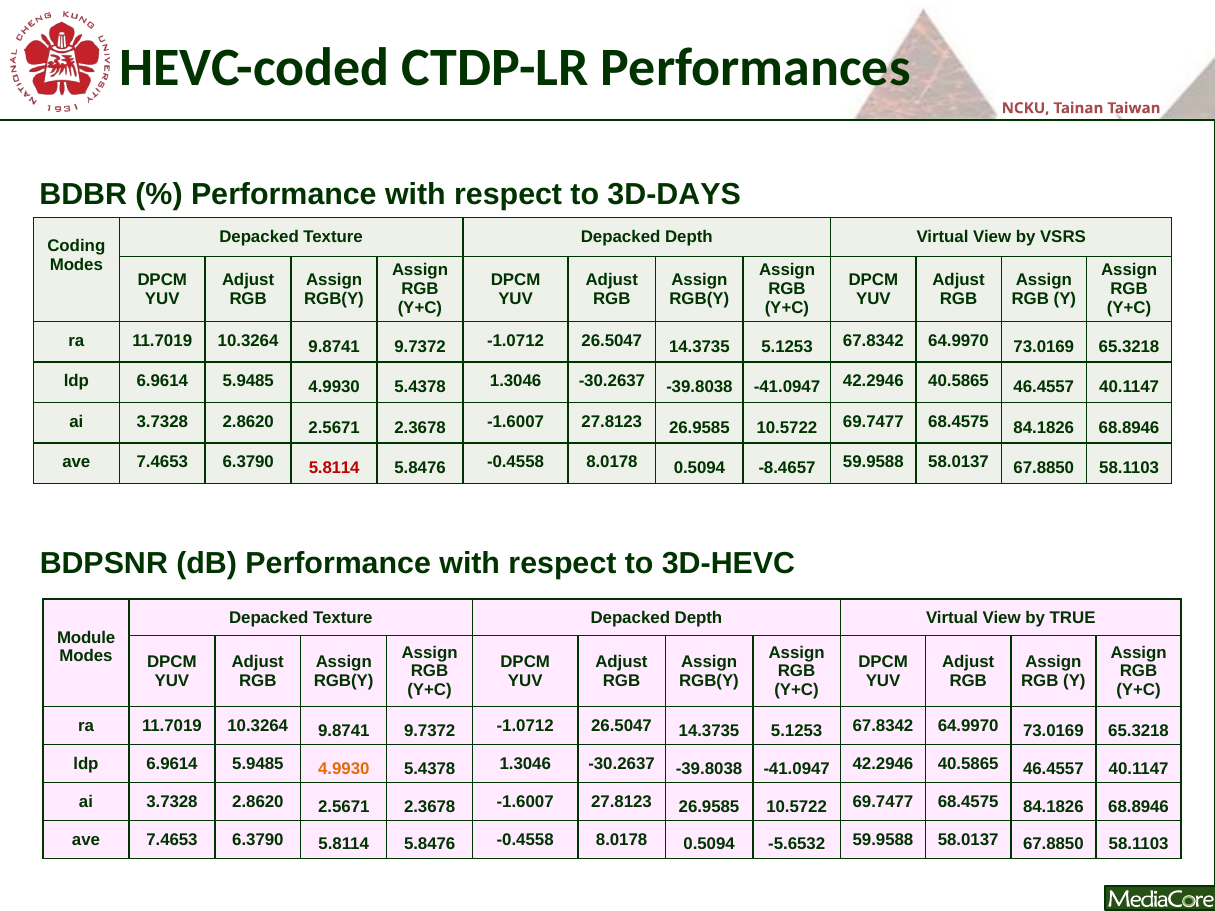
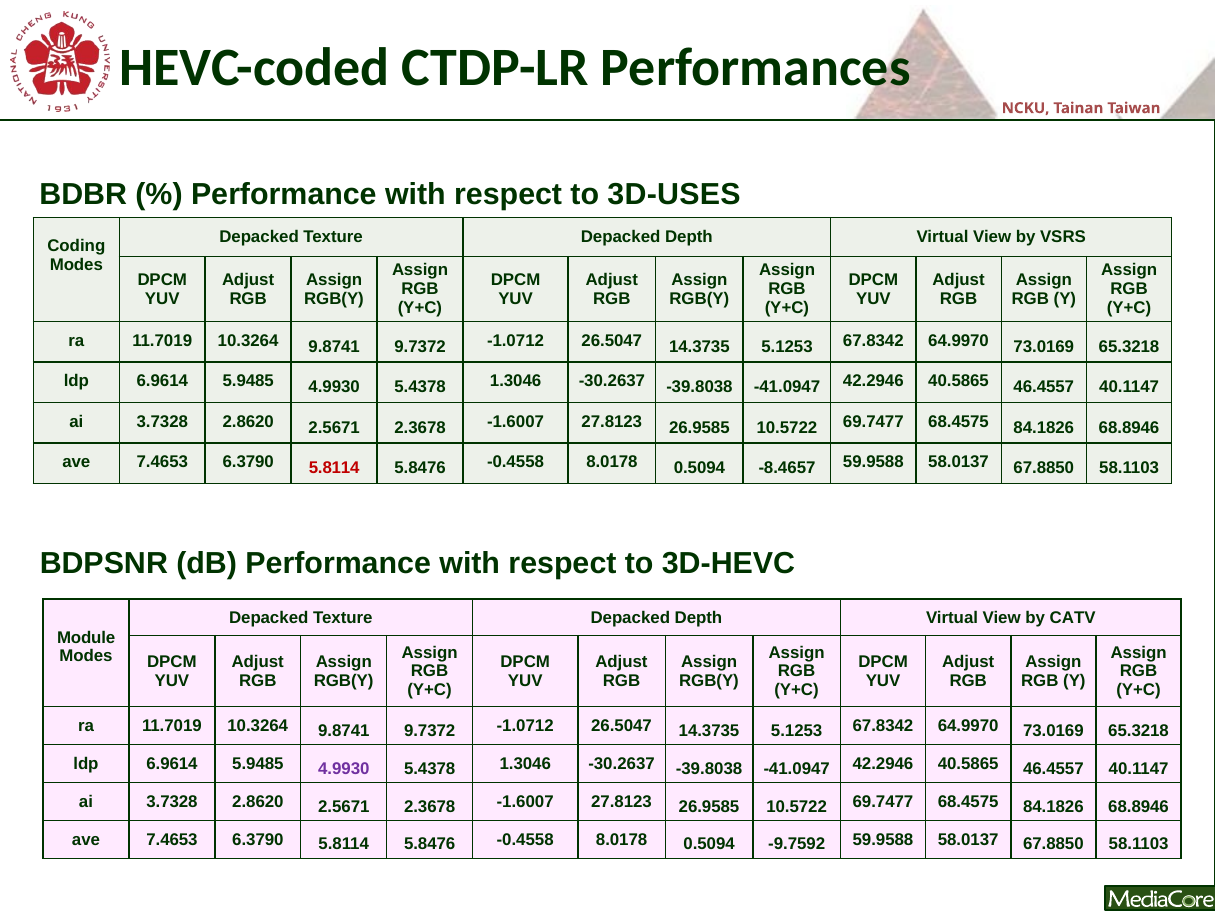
3D-DAYS: 3D-DAYS -> 3D-USES (674, 195)
TRUE: TRUE -> CATV (1073, 618)
4.9930 colour: orange -> purple (344, 769)
-5.6532: -5.6532 -> -9.7592 (797, 845)
